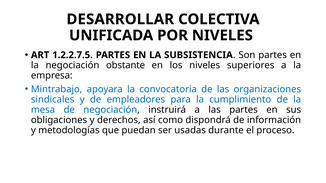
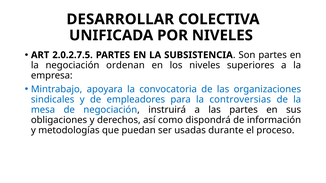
1.2.2.7.5: 1.2.2.7.5 -> 2.0.2.7.5 (73, 55)
obstante: obstante -> ordenan (125, 65)
cumplimiento: cumplimiento -> controversias (240, 100)
